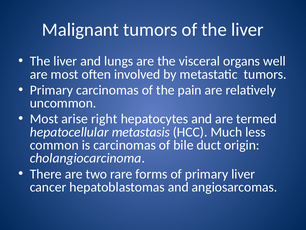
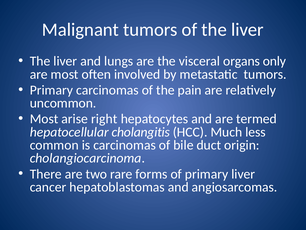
well: well -> only (274, 61)
metastasis: metastasis -> cholangitis (141, 132)
